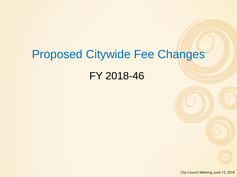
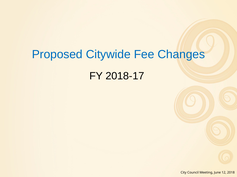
2018-46: 2018-46 -> 2018-17 (125, 76)
